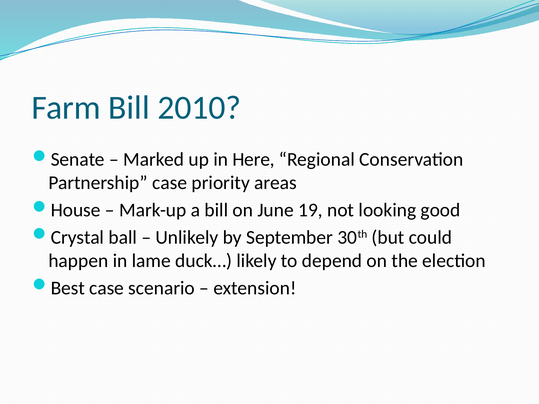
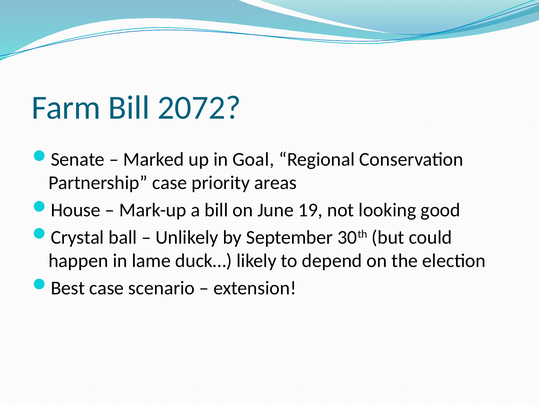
2010: 2010 -> 2072 (199, 108)
Here: Here -> Goal (253, 159)
